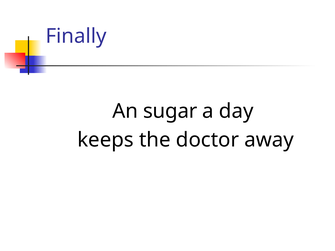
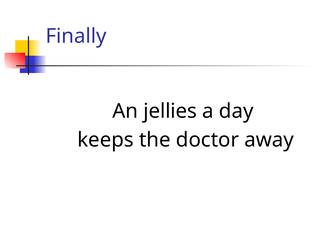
sugar: sugar -> jellies (170, 111)
